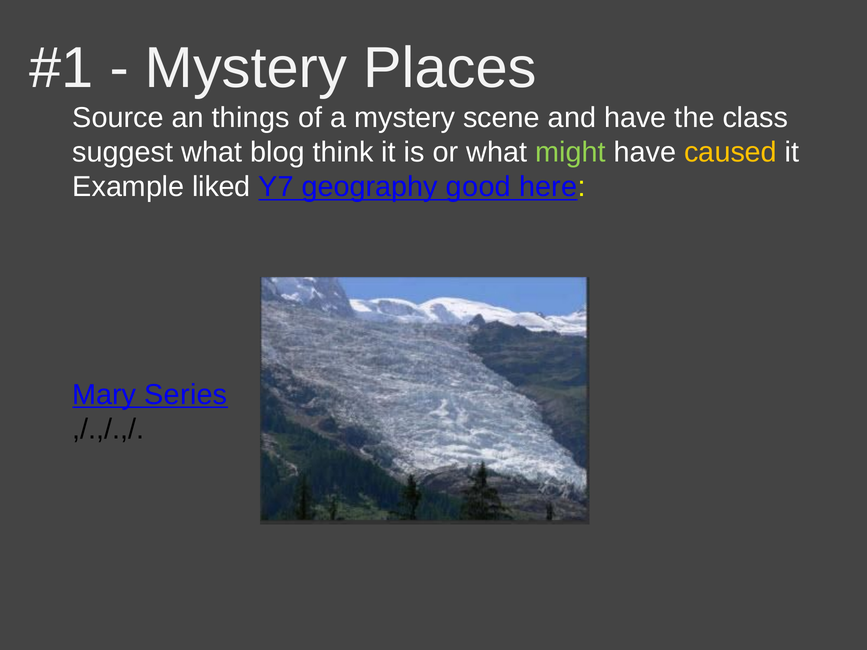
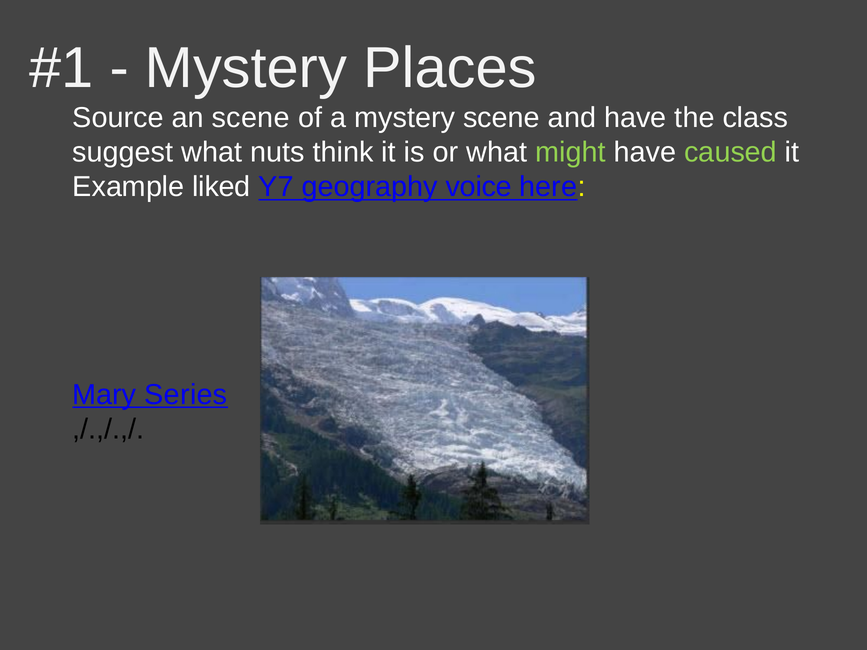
an things: things -> scene (251, 118)
blog: blog -> nuts (277, 152)
caused colour: yellow -> light green (731, 152)
good: good -> voice (479, 187)
